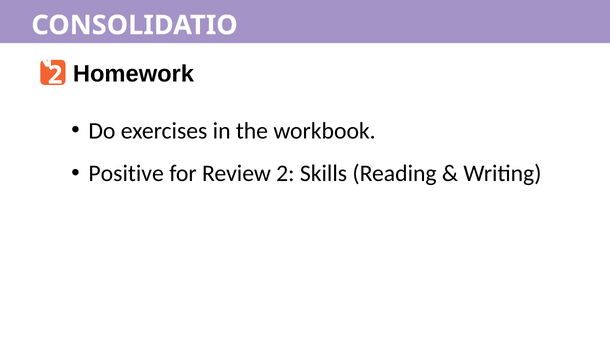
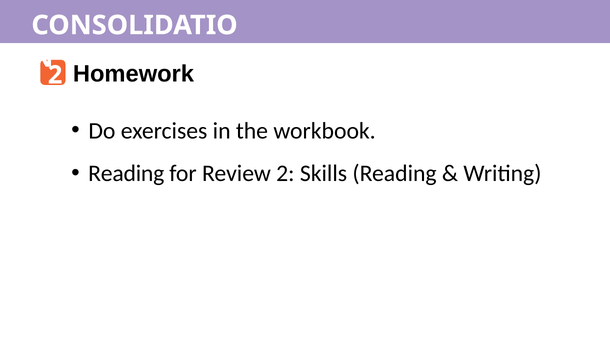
Positive: Positive -> Reading (126, 174)
